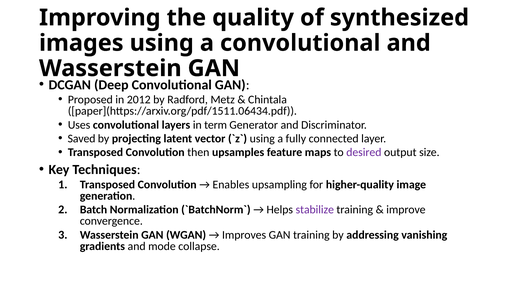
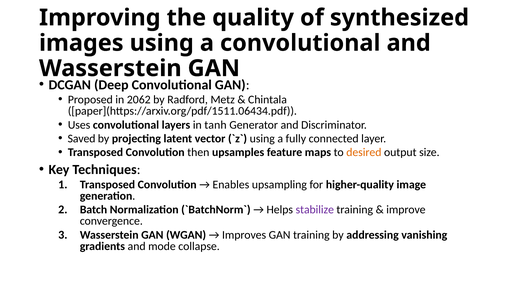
2012: 2012 -> 2062 (139, 100)
term: term -> tanh (215, 125)
desired colour: purple -> orange (364, 152)
